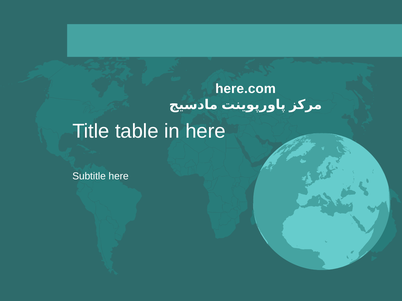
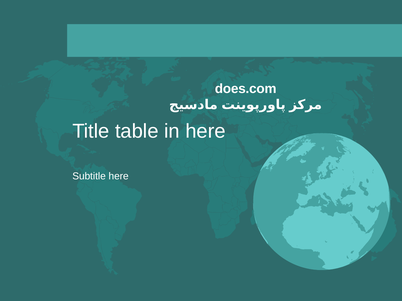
here.com: here.com -> does.com (246, 89)
